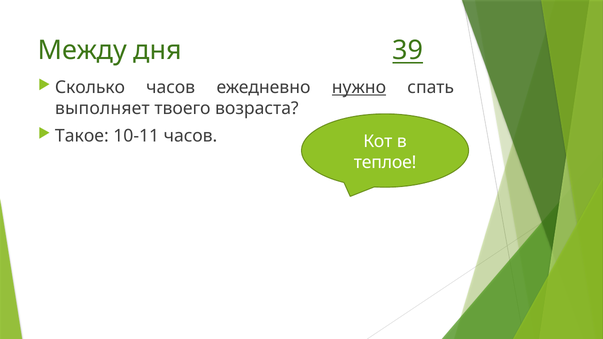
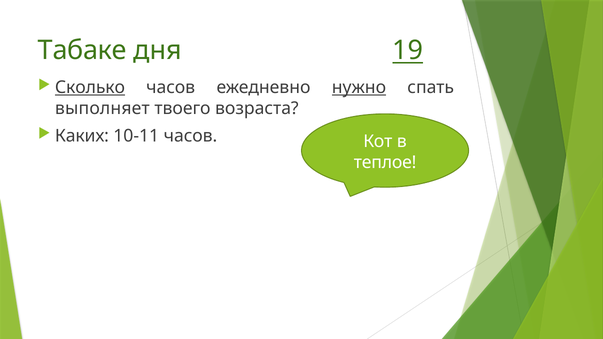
Между: Между -> Табаке (82, 50)
39: 39 -> 19 (408, 50)
Сколько underline: none -> present (90, 88)
Такое: Такое -> Каких (82, 136)
